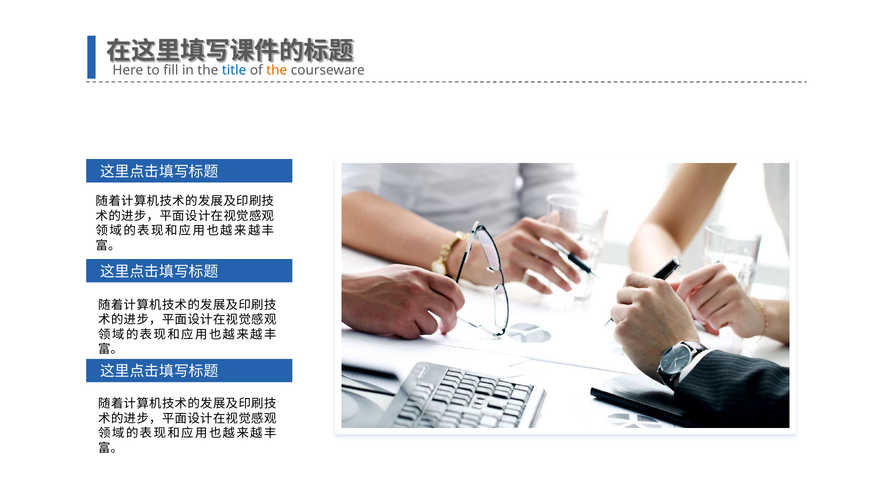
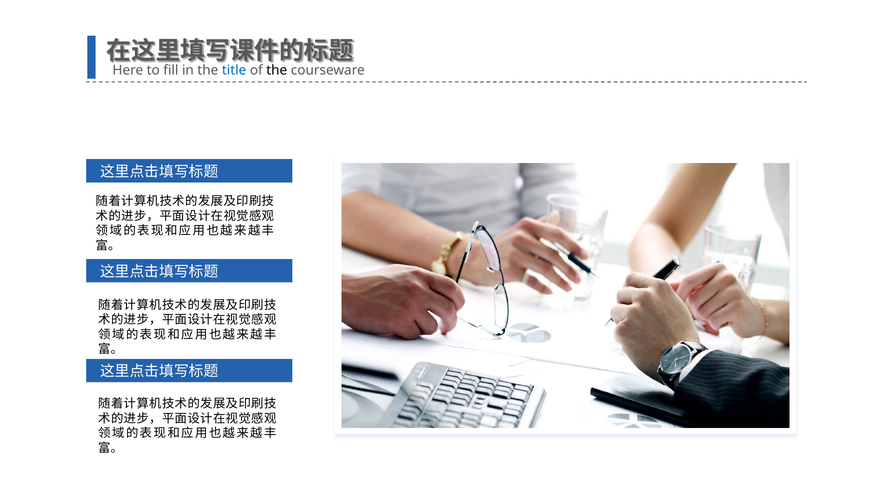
the colour: orange -> black (277, 70)
